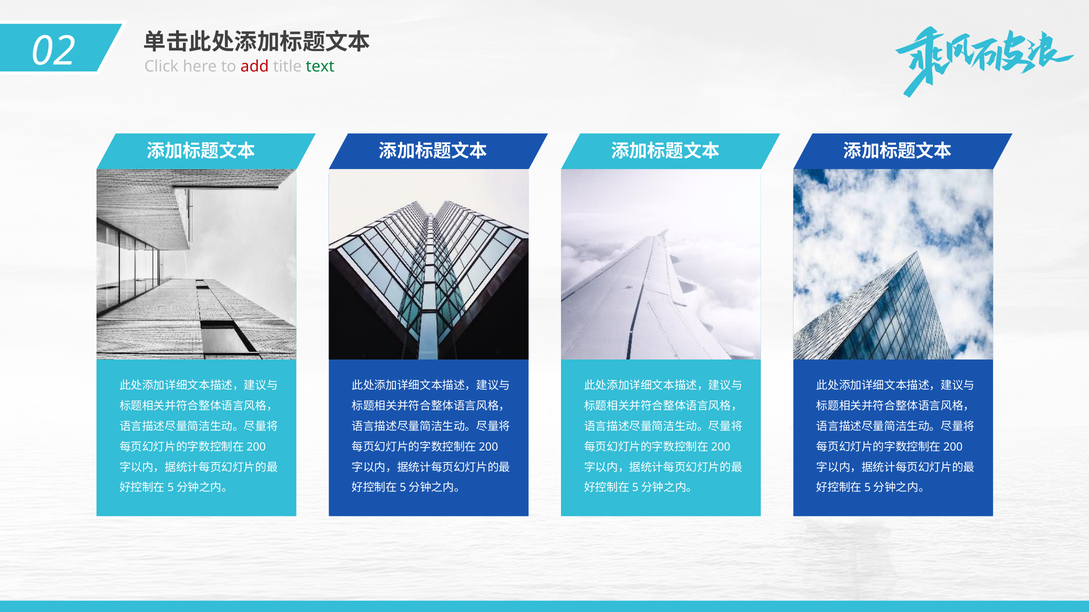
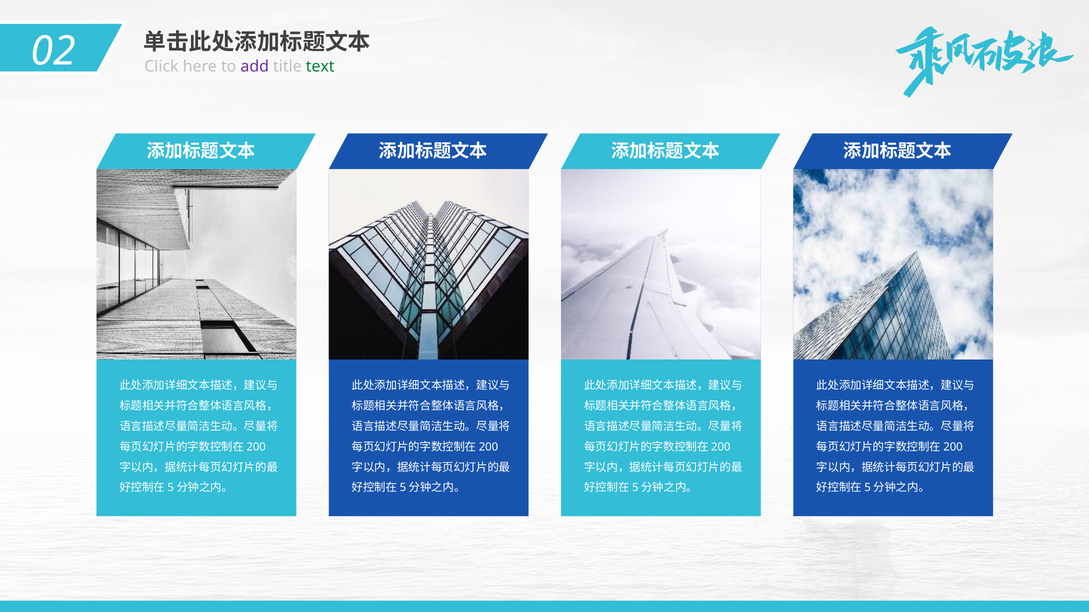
add colour: red -> purple (255, 66)
